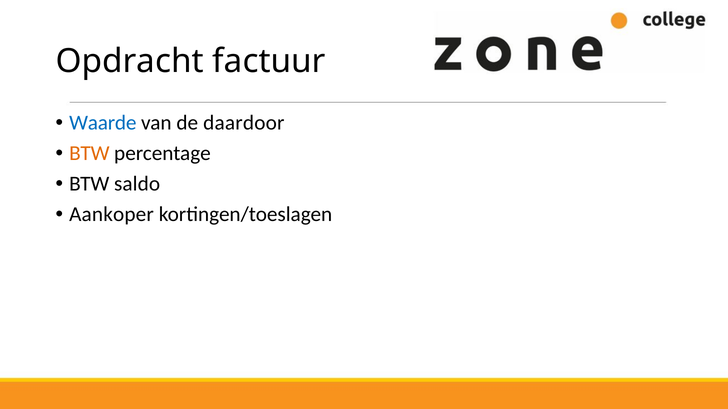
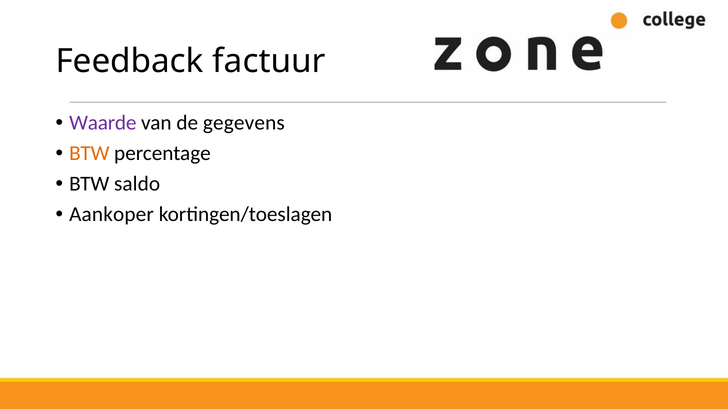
Opdracht: Opdracht -> Feedback (130, 61)
Waarde colour: blue -> purple (103, 123)
daardoor: daardoor -> gegevens (244, 123)
